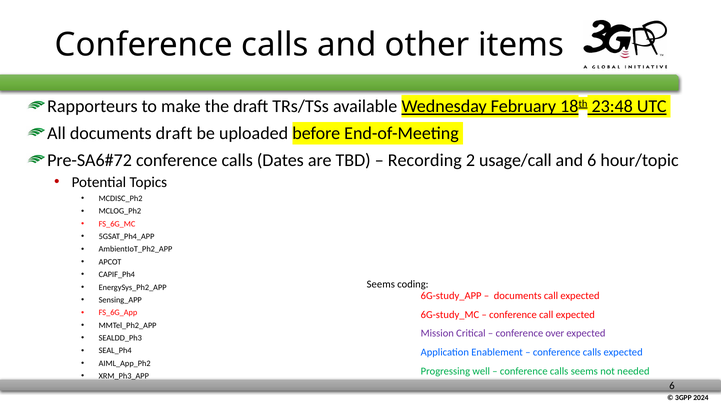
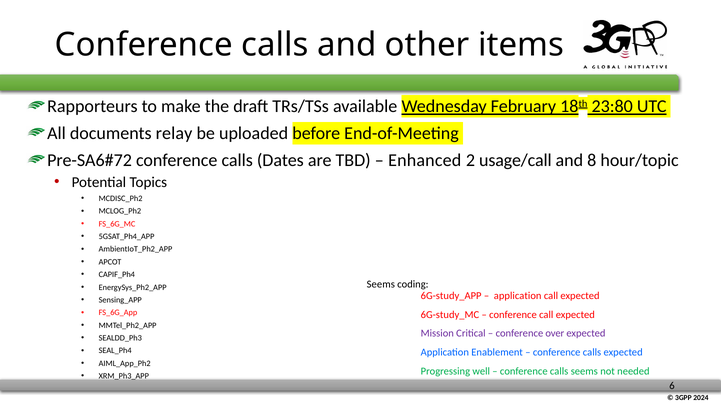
23:48: 23:48 -> 23:80 (612, 106)
documents draft: draft -> relay (174, 133)
Recording: Recording -> Enhanced (425, 160)
and 6: 6 -> 8 (592, 160)
documents: documents -> application (518, 295)
